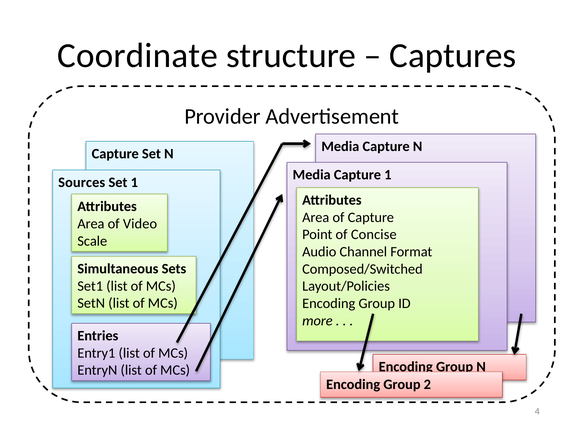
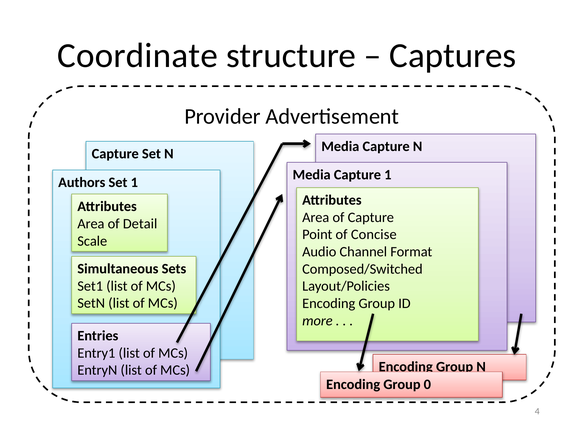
Sources: Sources -> Authors (82, 182)
Video: Video -> Detail (140, 223)
2: 2 -> 0 (427, 384)
